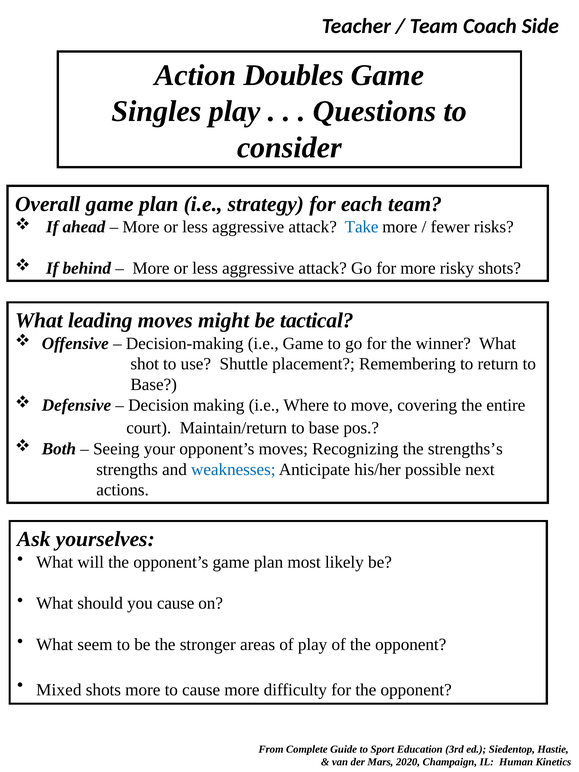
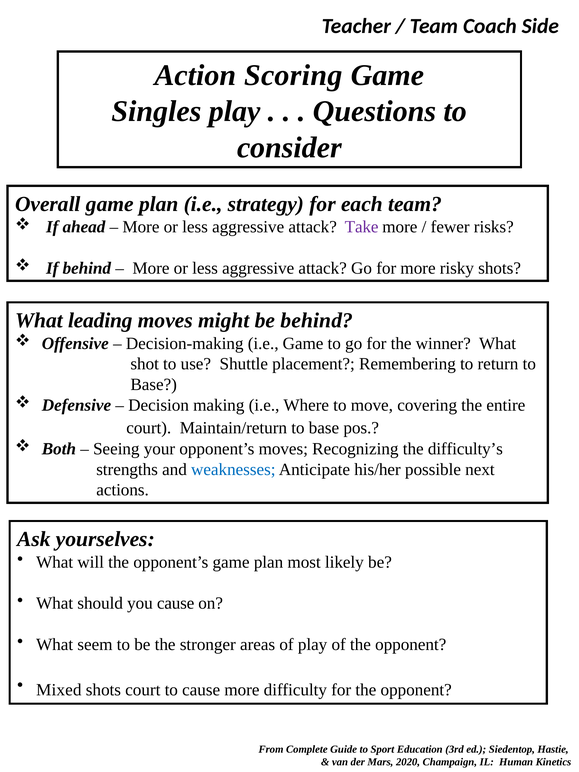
Doubles: Doubles -> Scoring (293, 75)
Take colour: blue -> purple (362, 227)
be tactical: tactical -> behind (317, 321)
strengths’s: strengths’s -> difficulty’s (465, 449)
shots more: more -> court (143, 690)
